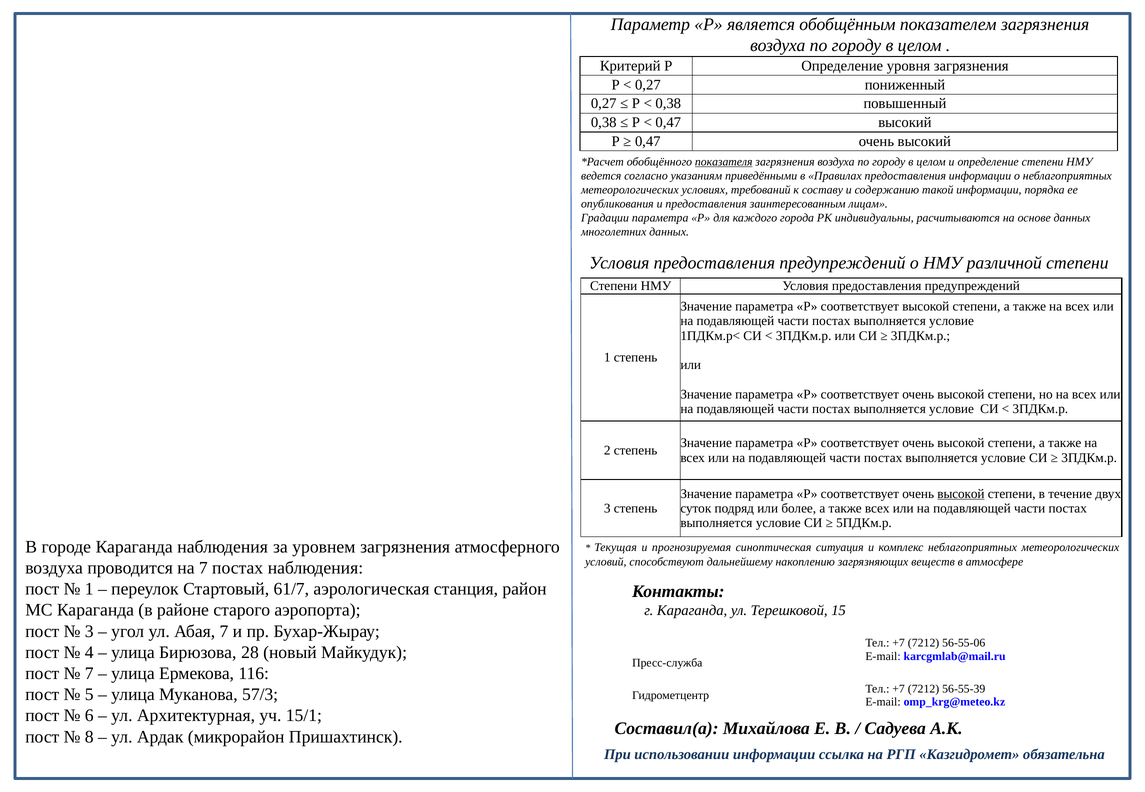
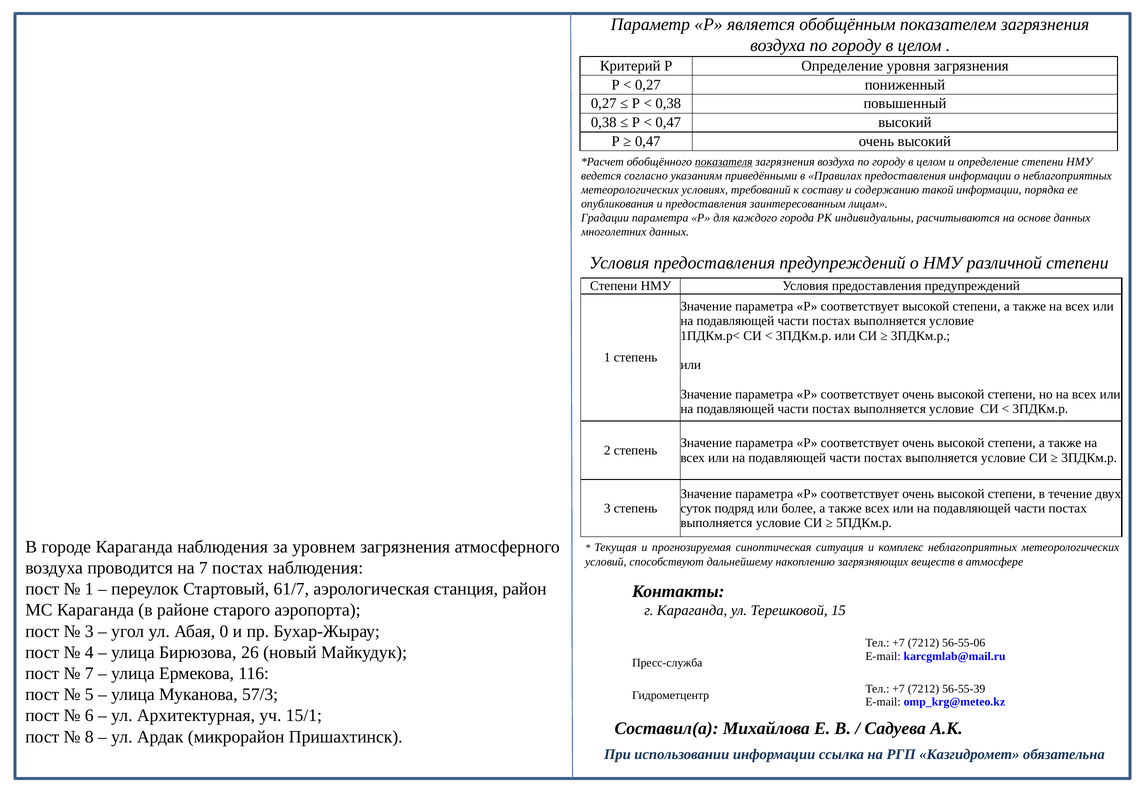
высокой underline: present -> none (961, 494)
Абая 7: 7 -> 0 (224, 632)
28: 28 -> 26 (250, 653)
